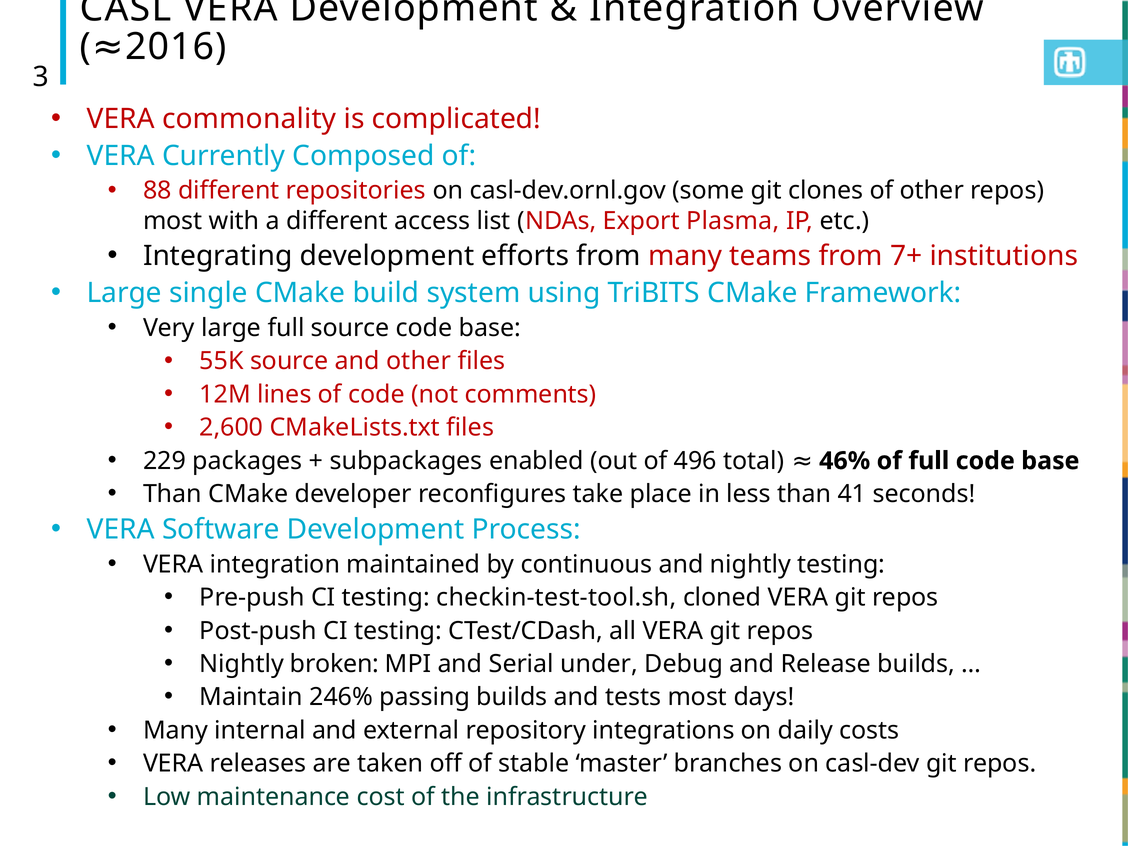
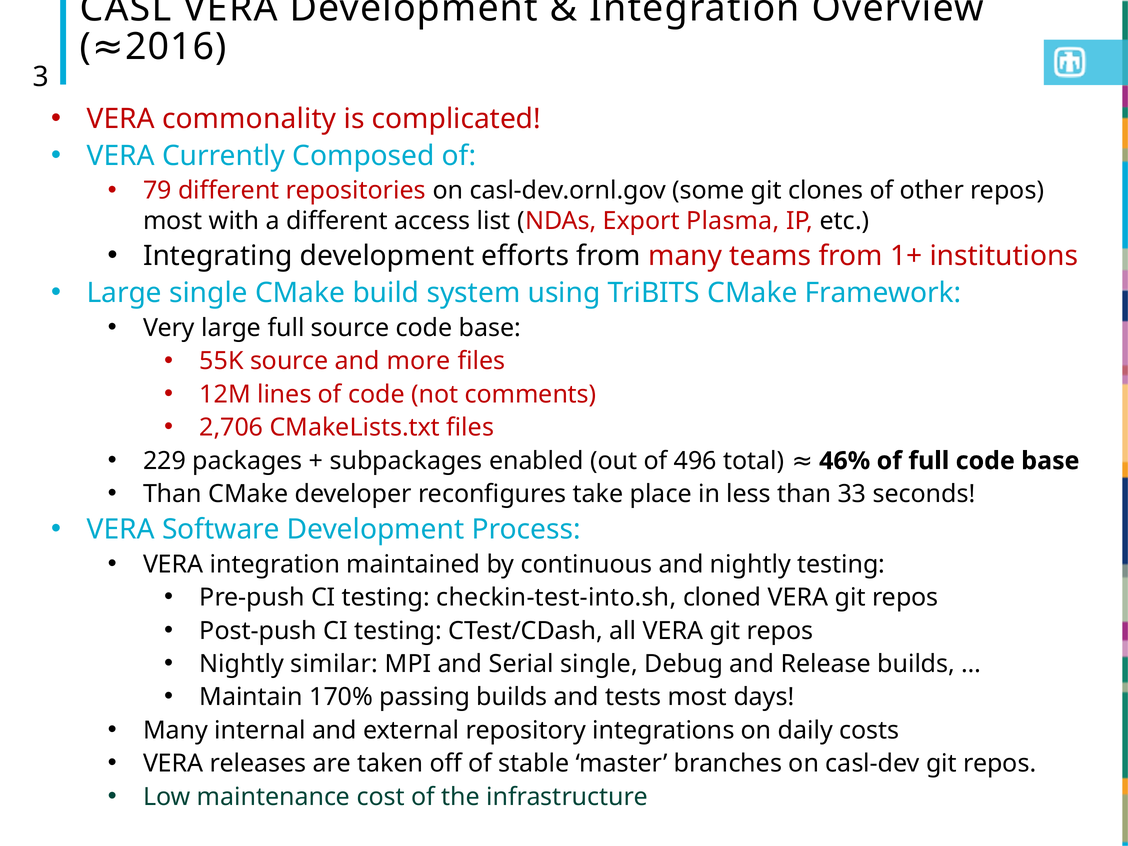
88: 88 -> 79 (157, 191)
7+: 7+ -> 1+ (906, 256)
and other: other -> more (418, 361)
2,600: 2,600 -> 2,706 (231, 428)
41: 41 -> 33 (852, 494)
checkin-test-tool.sh: checkin-test-tool.sh -> checkin-test-into.sh (556, 598)
broken: broken -> similar (334, 664)
Serial under: under -> single (599, 664)
246%: 246% -> 170% (341, 697)
